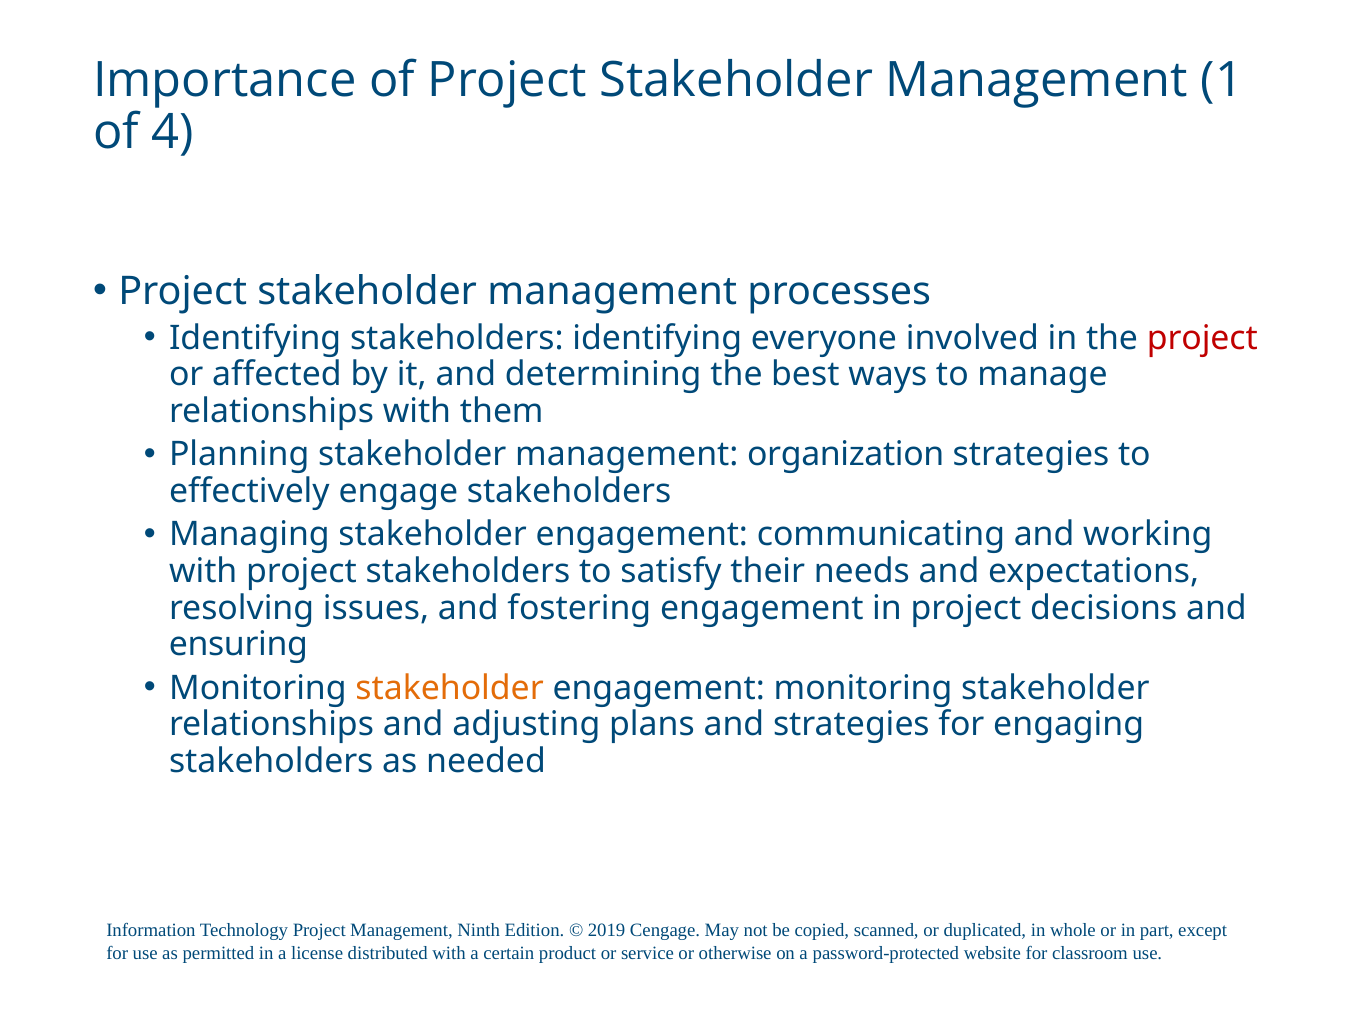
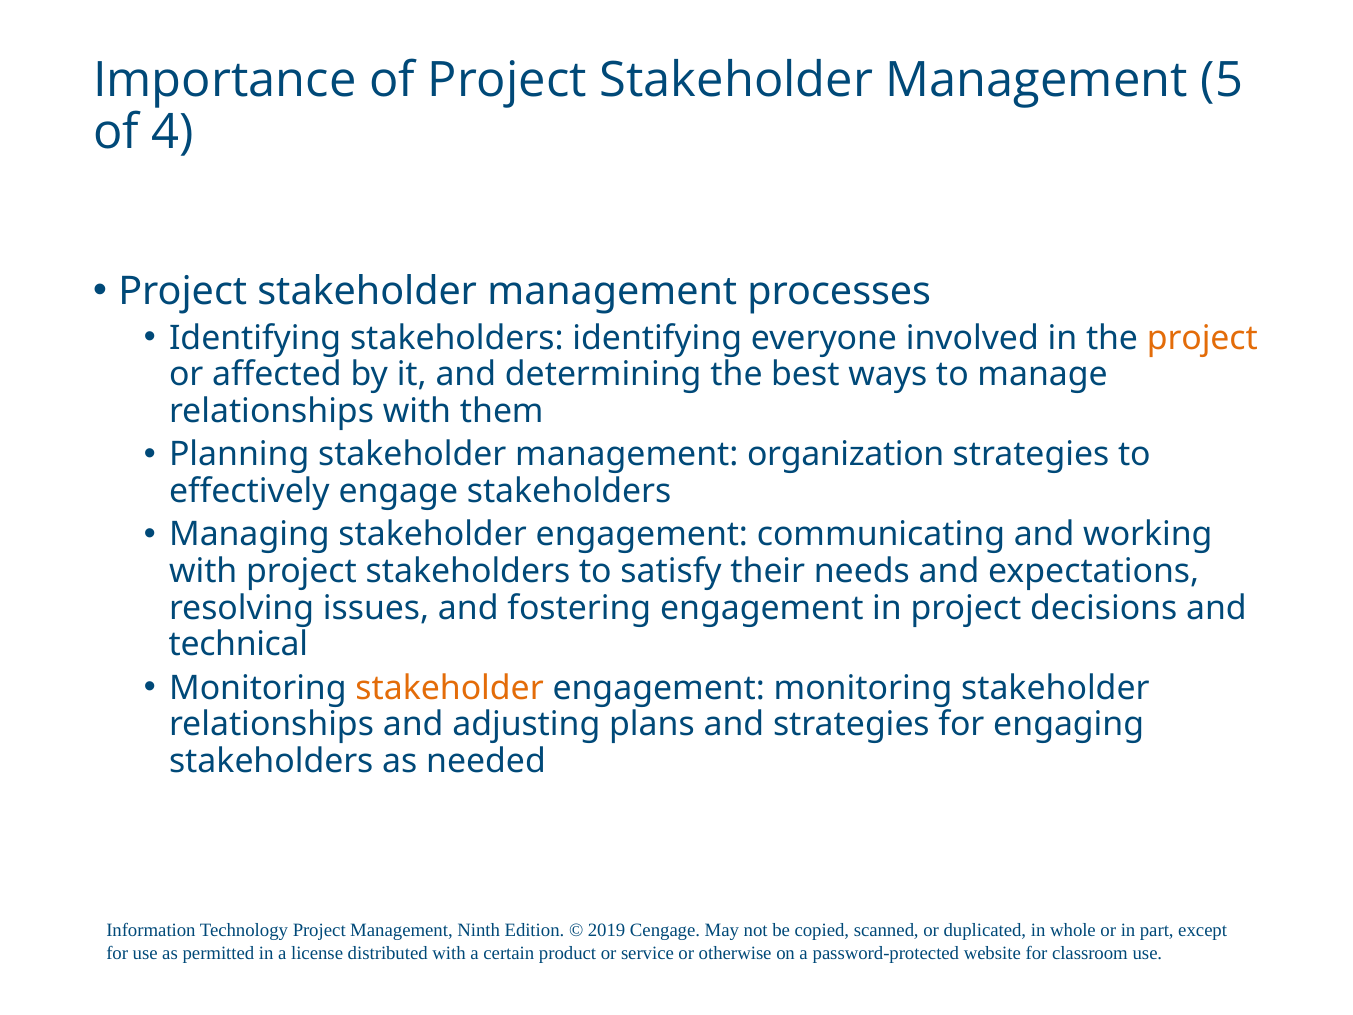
1: 1 -> 5 (1222, 80)
project colour: red -> orange (1202, 338)
ensuring: ensuring -> technical (238, 644)
